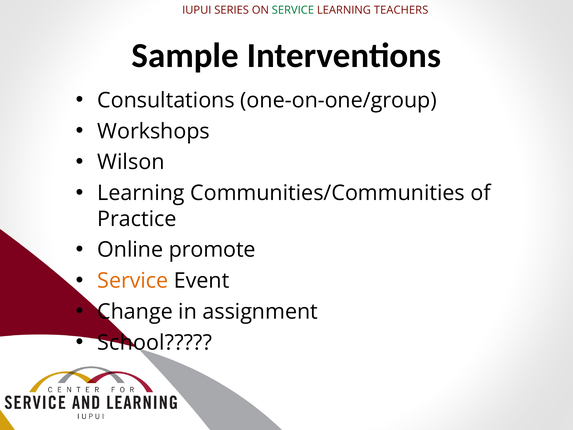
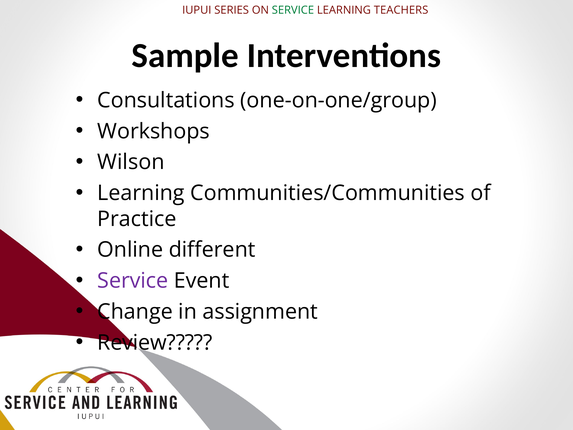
promote: promote -> different (212, 250)
Service colour: orange -> purple (133, 281)
School: School -> Review (155, 342)
